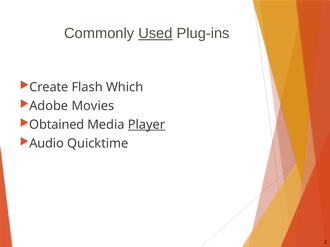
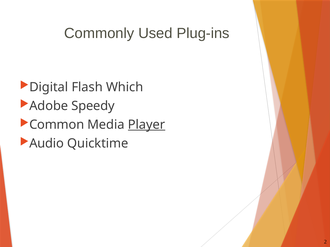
Used underline: present -> none (155, 33)
Create: Create -> Digital (49, 87)
Movies: Movies -> Speedy (93, 106)
Obtained: Obtained -> Common (57, 125)
